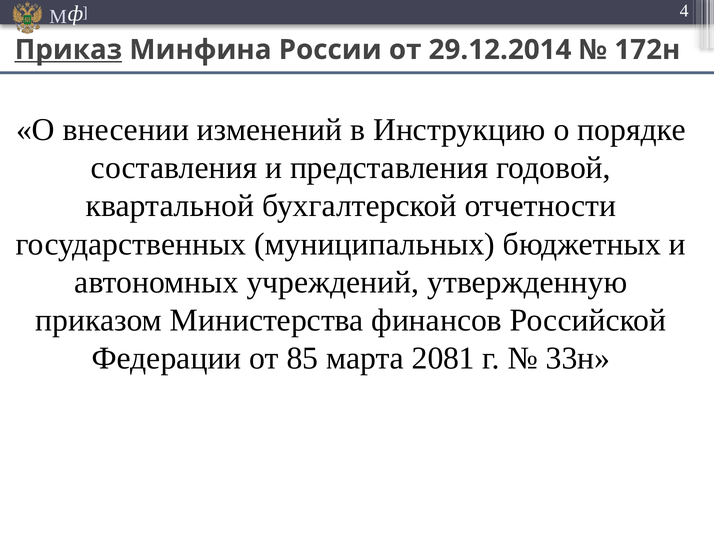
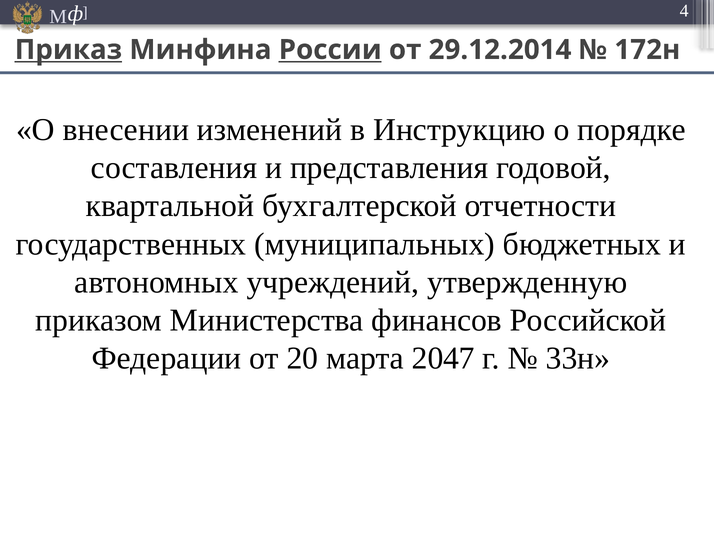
России underline: none -> present (330, 50)
85: 85 -> 20 (302, 358)
2081: 2081 -> 2047 (443, 358)
